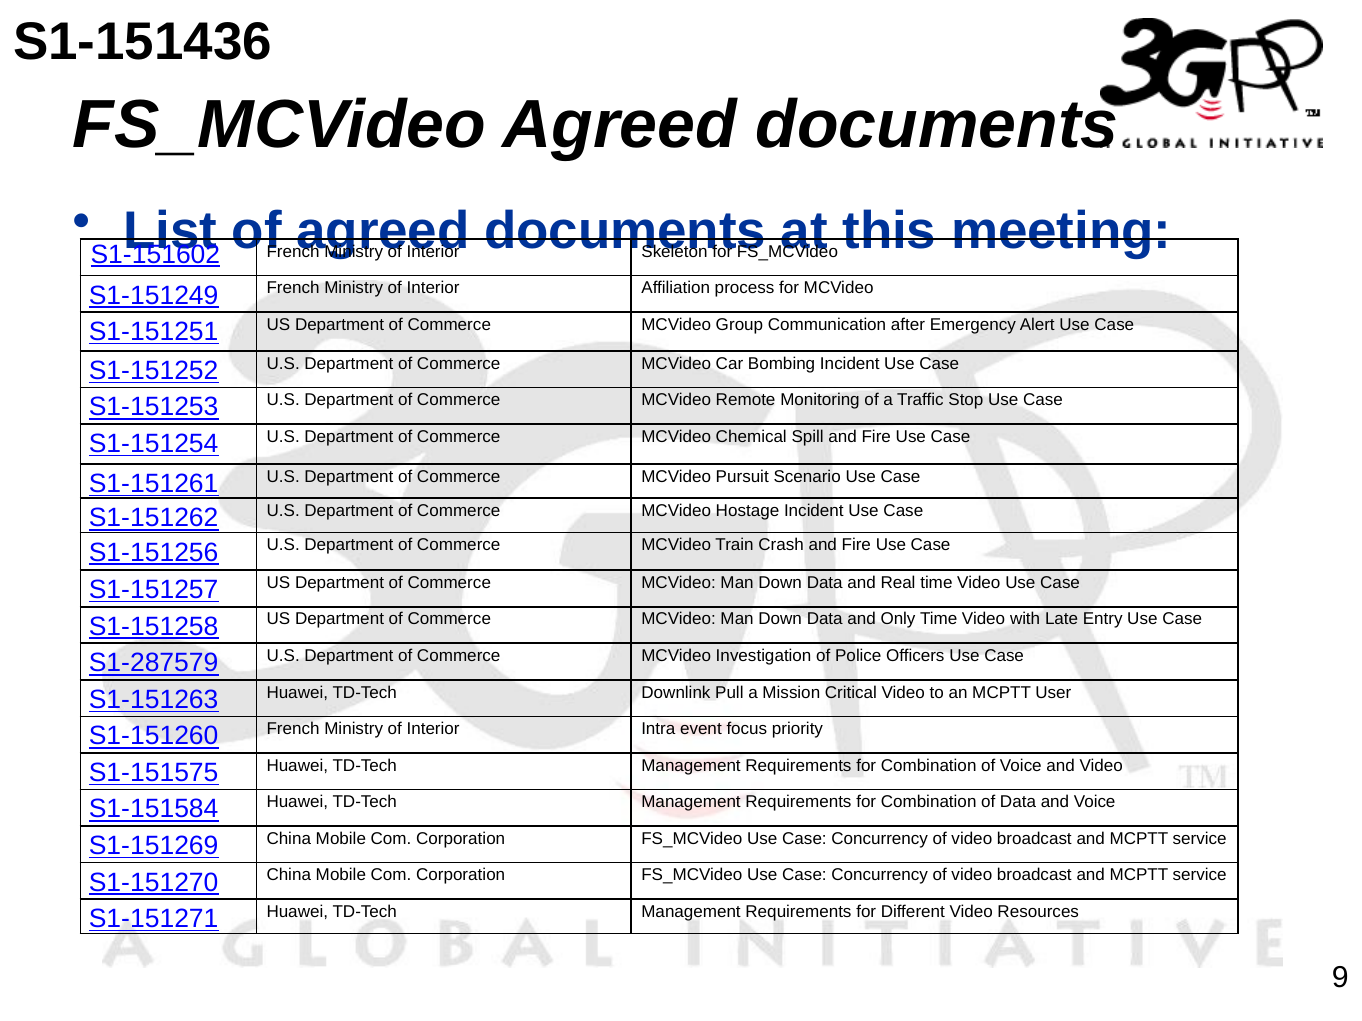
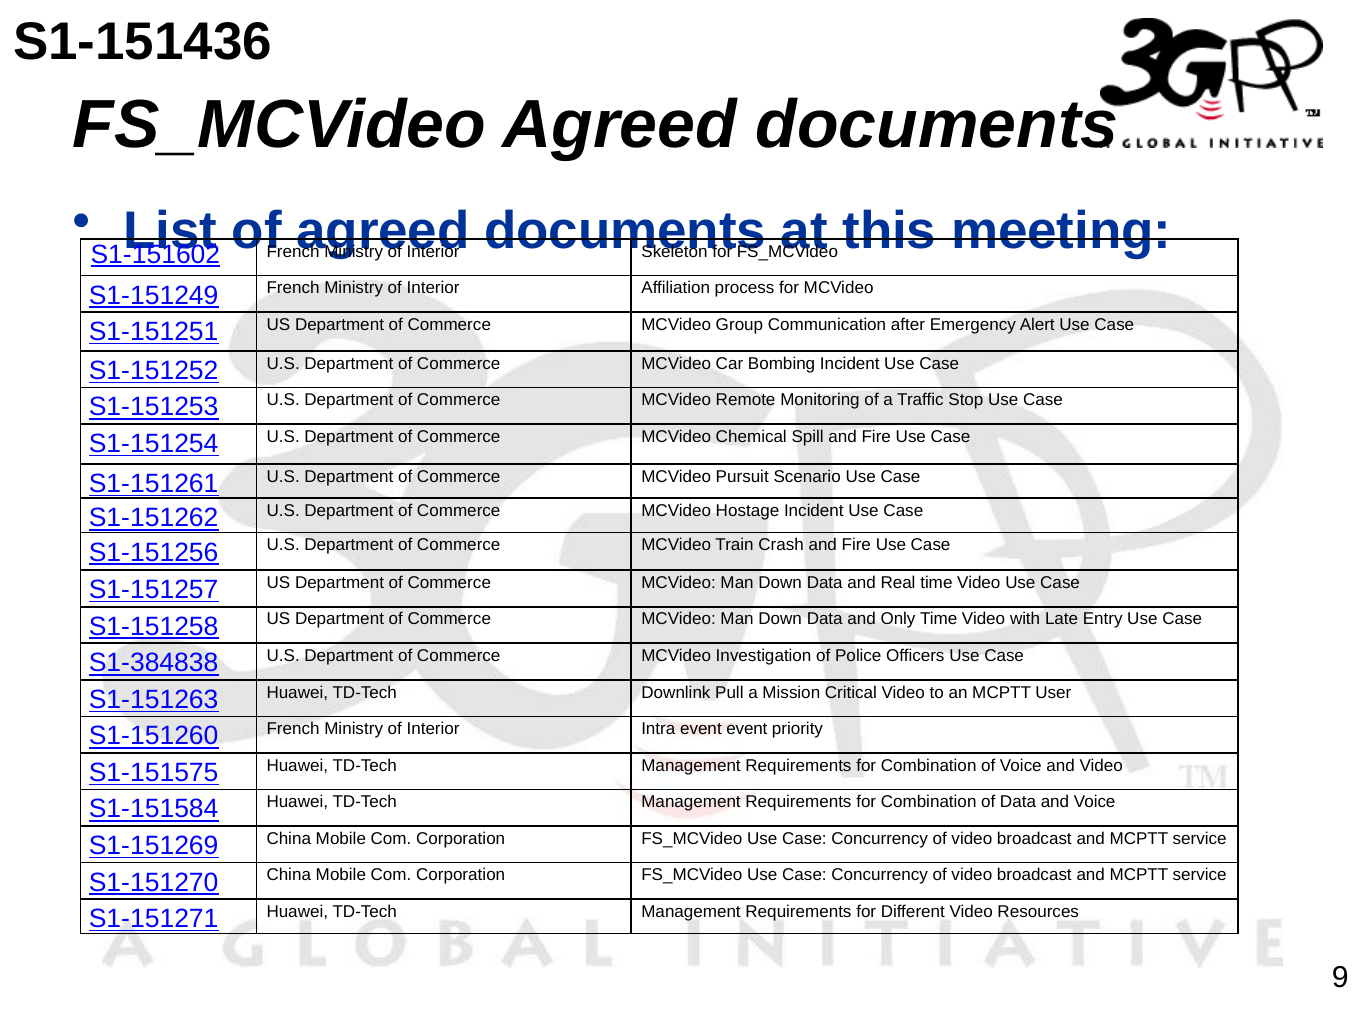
S1-287579: S1-287579 -> S1-384838 (154, 663)
event focus: focus -> event (747, 729)
